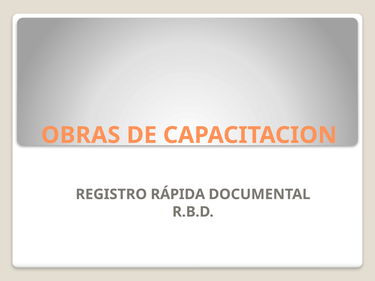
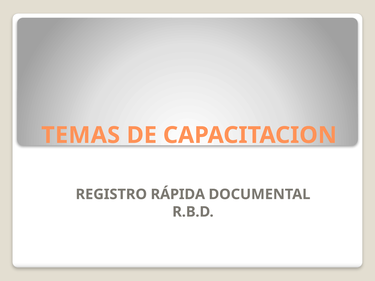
OBRAS: OBRAS -> TEMAS (81, 135)
